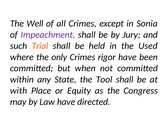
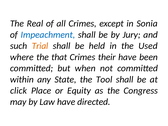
Well: Well -> Real (35, 23)
Impeachment colour: purple -> blue (48, 35)
only: only -> that (59, 57)
rigor: rigor -> their (107, 57)
with: with -> click (19, 91)
